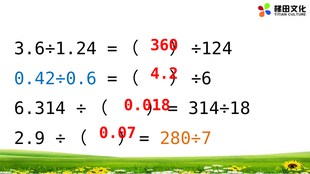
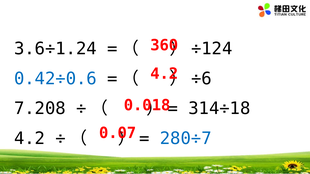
6.314: 6.314 -> 7.208 (40, 109)
2.9: 2.9 -> 4.2 (30, 139)
280÷7 colour: orange -> blue (186, 139)
